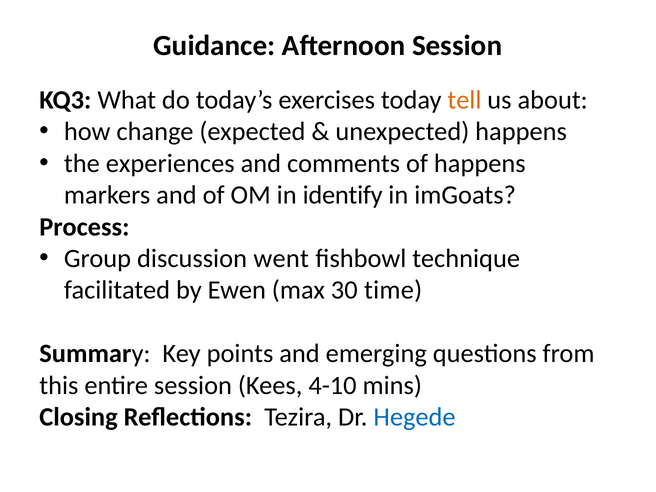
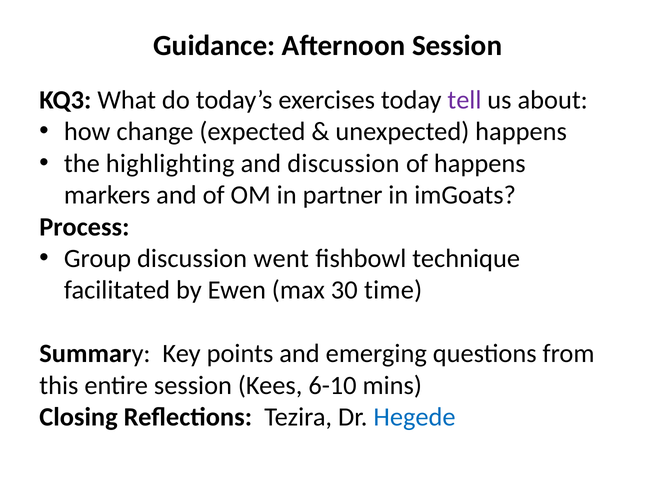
tell colour: orange -> purple (464, 100)
experiences: experiences -> highlighting (170, 163)
and comments: comments -> discussion (343, 163)
identify: identify -> partner (343, 195)
4-10: 4-10 -> 6-10 (332, 385)
